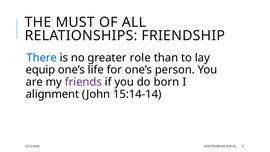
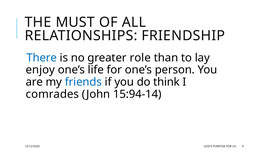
equip: equip -> enjoy (40, 70)
friends colour: purple -> blue (83, 82)
born: born -> think (167, 82)
alignment: alignment -> comrades (52, 94)
15:14-14: 15:14-14 -> 15:94-14 (137, 94)
